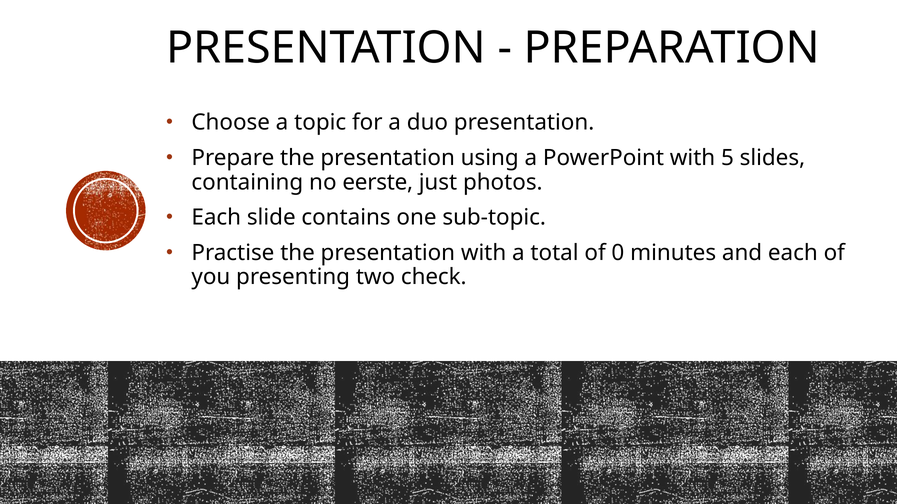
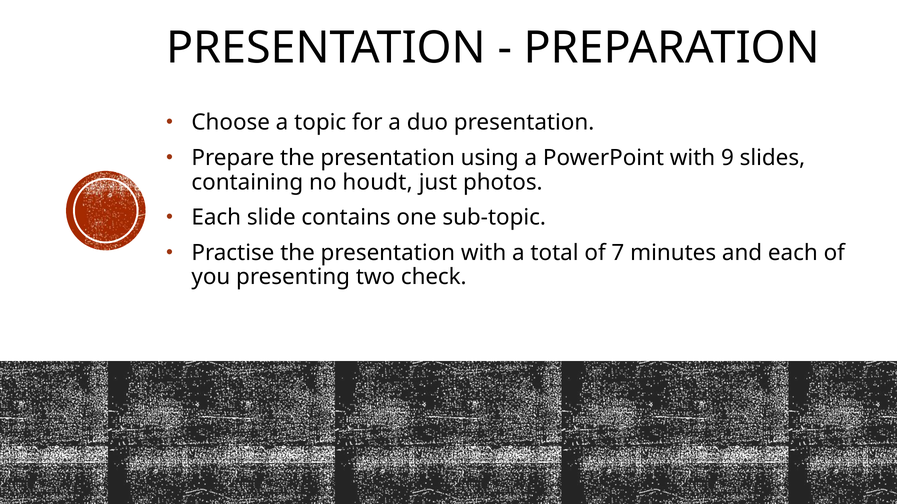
5: 5 -> 9 (727, 158)
eerste: eerste -> houdt (378, 182)
0: 0 -> 7 (618, 253)
